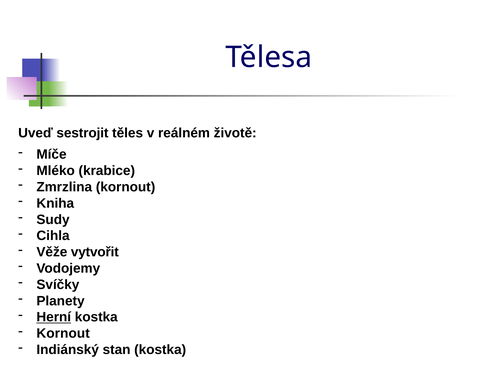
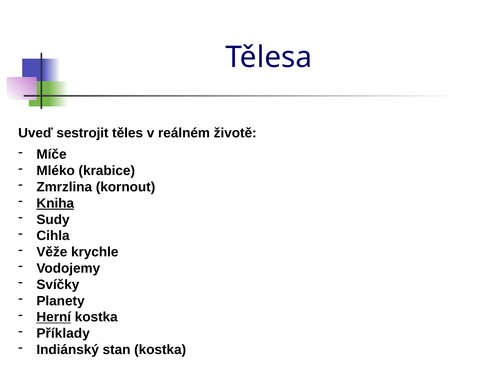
Kniha underline: none -> present (55, 203)
vytvořit: vytvořit -> krychle (95, 252)
Kornout: Kornout -> Příklady (63, 333)
